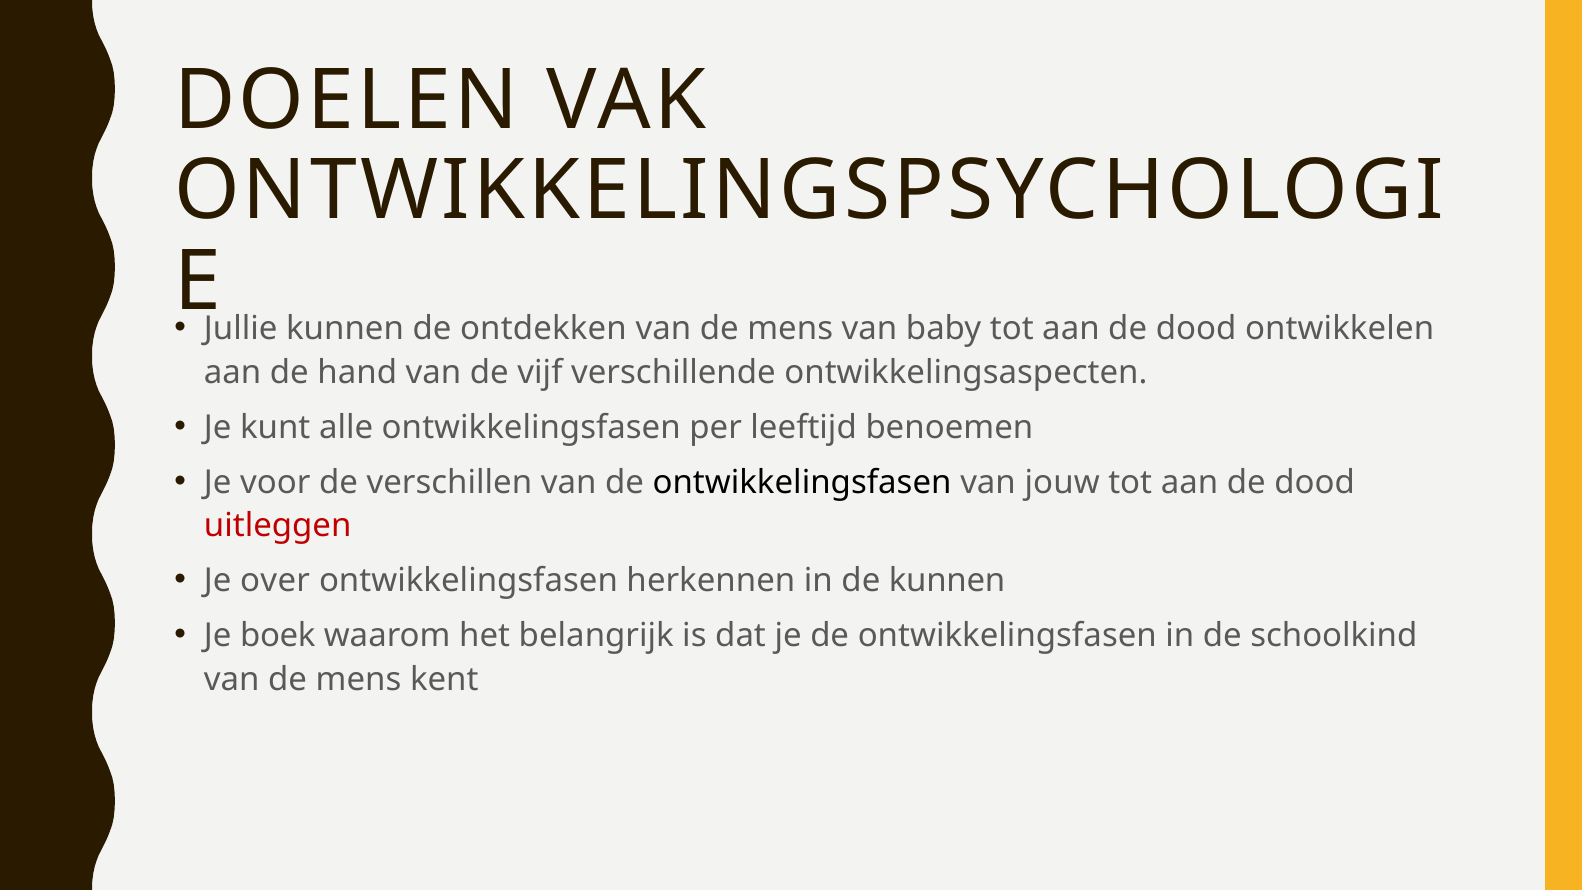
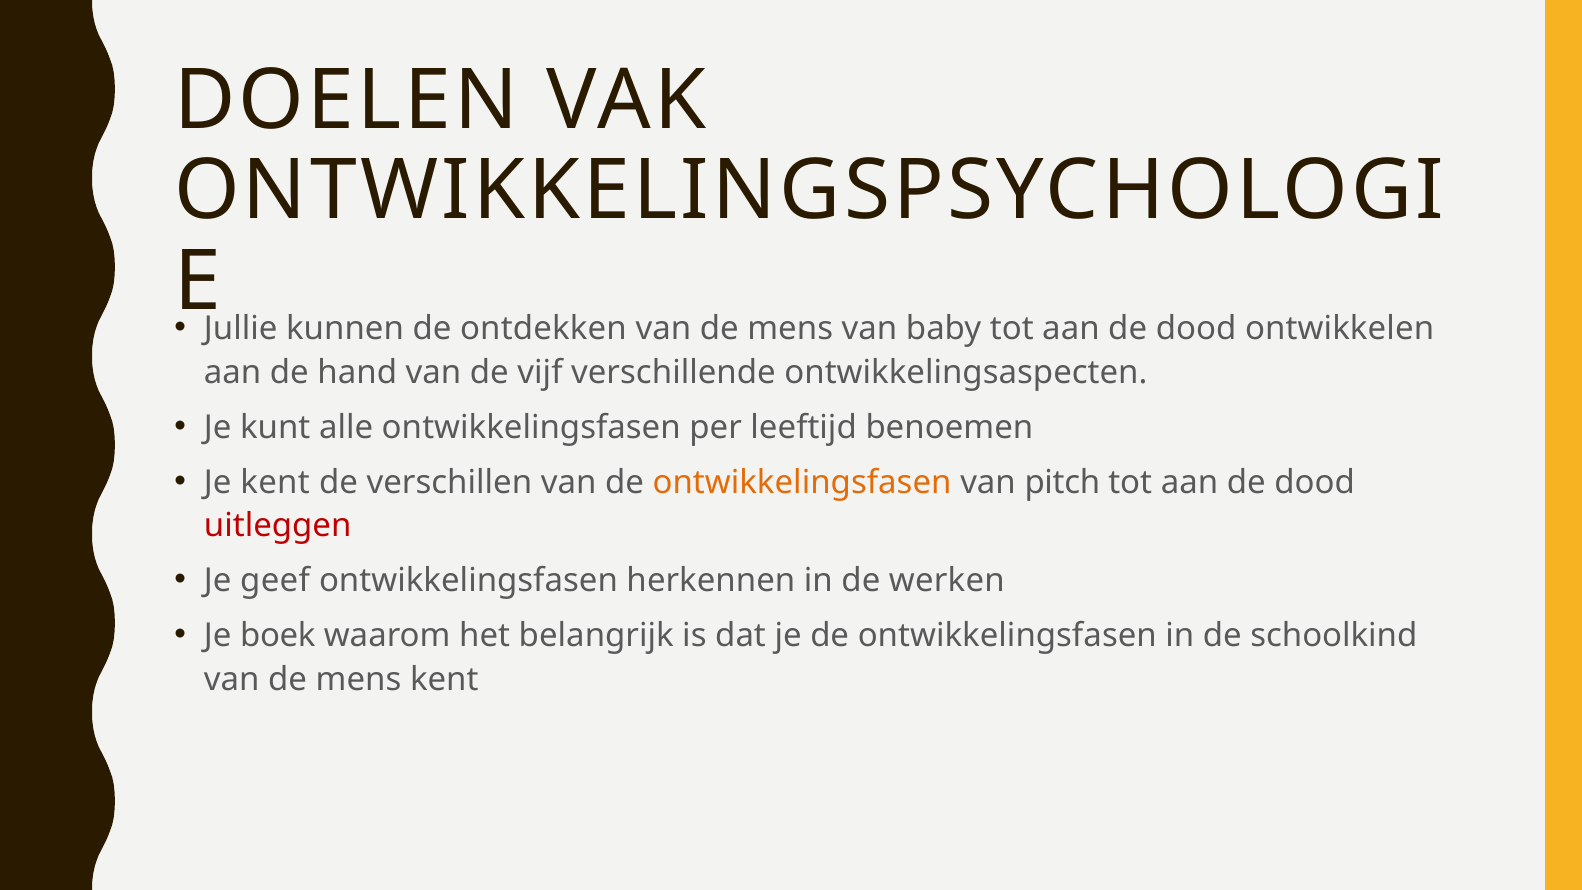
Je voor: voor -> kent (275, 482)
ontwikkelingsfasen colour: black -> orange (802, 482)
jouw: jouw -> pitch (1062, 482)
over: over -> geef (275, 581)
de kunnen: kunnen -> werken (947, 581)
